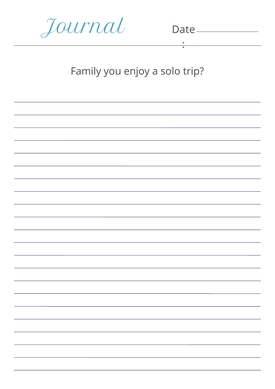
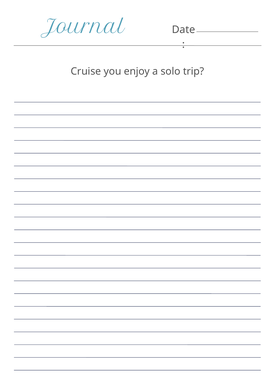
Family: Family -> Cruise (86, 71)
